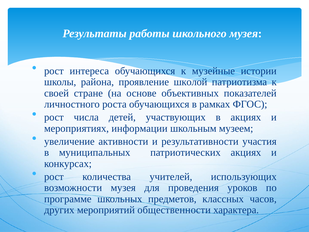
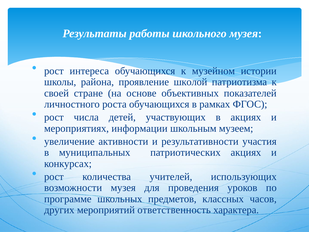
музейные: музейные -> музейном (213, 71)
общественности: общественности -> ответственность (174, 210)
